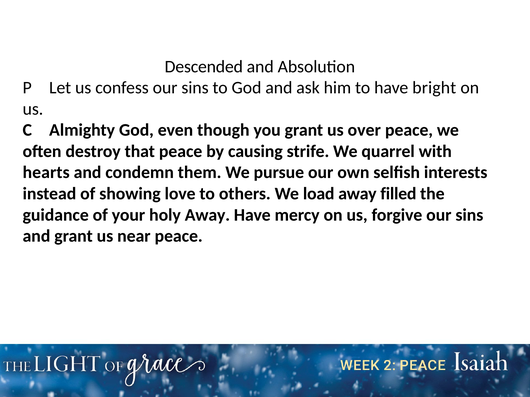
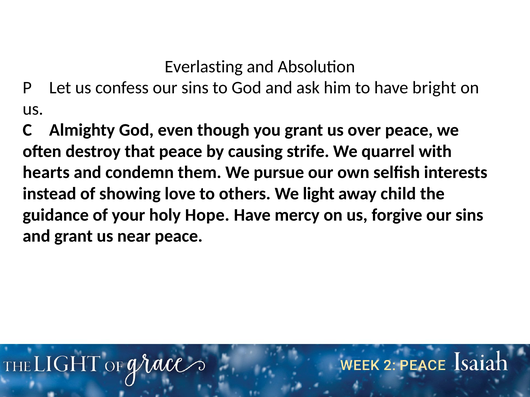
Descended: Descended -> Everlasting (204, 67)
load: load -> light (319, 194)
filled: filled -> child (398, 194)
holy Away: Away -> Hope (207, 215)
